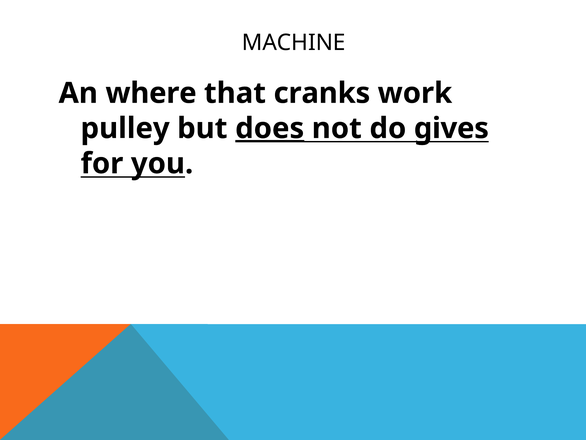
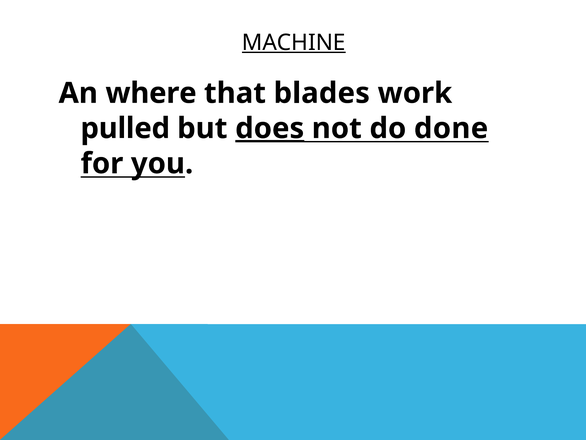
MACHINE underline: none -> present (294, 43)
cranks: cranks -> blades (322, 93)
pulley: pulley -> pulled (125, 128)
gives: gives -> done (451, 128)
